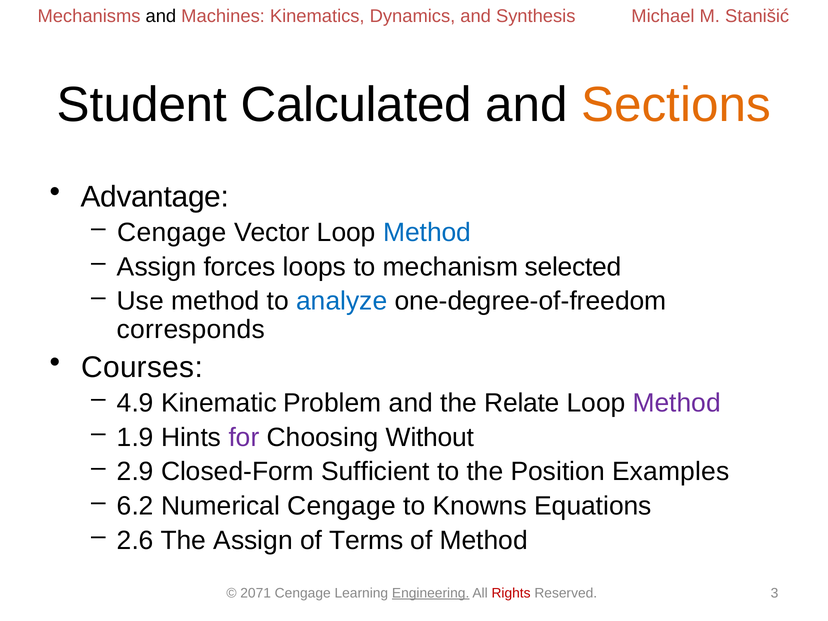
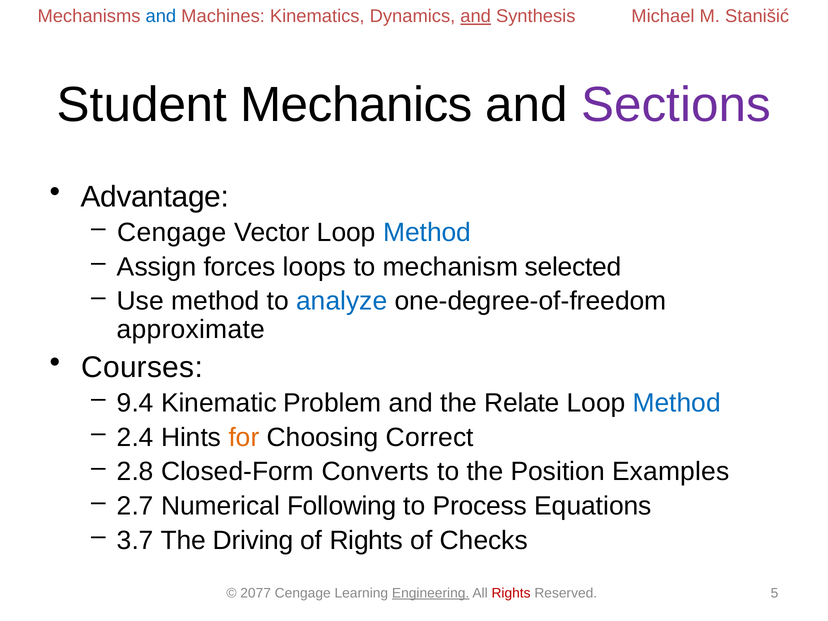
and colour: black -> blue (161, 16)
and underline: none -> present (476, 16)
Calculated: Calculated -> Mechanics (356, 105)
Sections colour: orange -> purple (676, 105)
corresponds: corresponds -> approximate (191, 330)
4.9: 4.9 -> 9.4 (135, 403)
Method colour: purple -> blue (677, 403)
1.9: 1.9 -> 2.4 (135, 437)
for colour: purple -> orange (244, 437)
Without: Without -> Correct (430, 437)
2.9: 2.9 -> 2.8 (135, 472)
Sufficient: Sufficient -> Converts (375, 472)
6.2: 6.2 -> 2.7 (135, 506)
Numerical Cengage: Cengage -> Following (342, 506)
Knowns: Knowns -> Process (480, 506)
2.6: 2.6 -> 3.7 (135, 540)
The Assign: Assign -> Driving (253, 540)
of Terms: Terms -> Rights (366, 540)
of Method: Method -> Checks (484, 540)
2071: 2071 -> 2077 (256, 593)
3: 3 -> 5 (775, 593)
